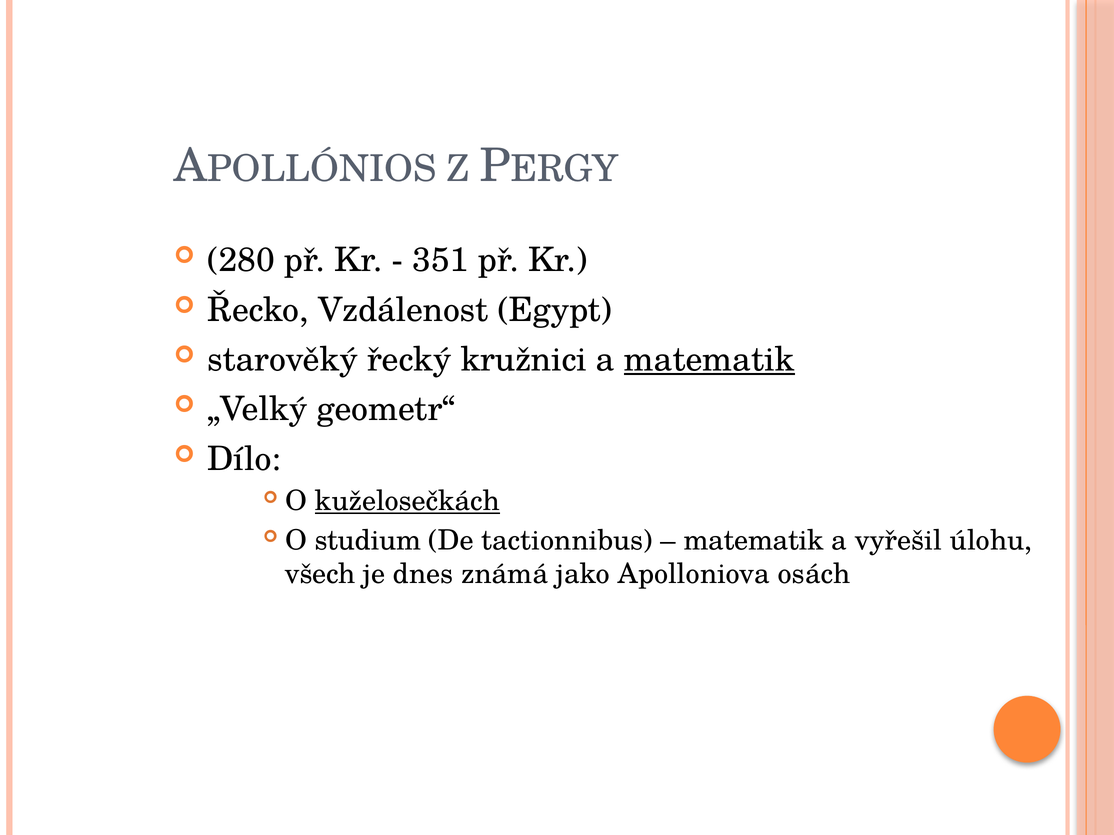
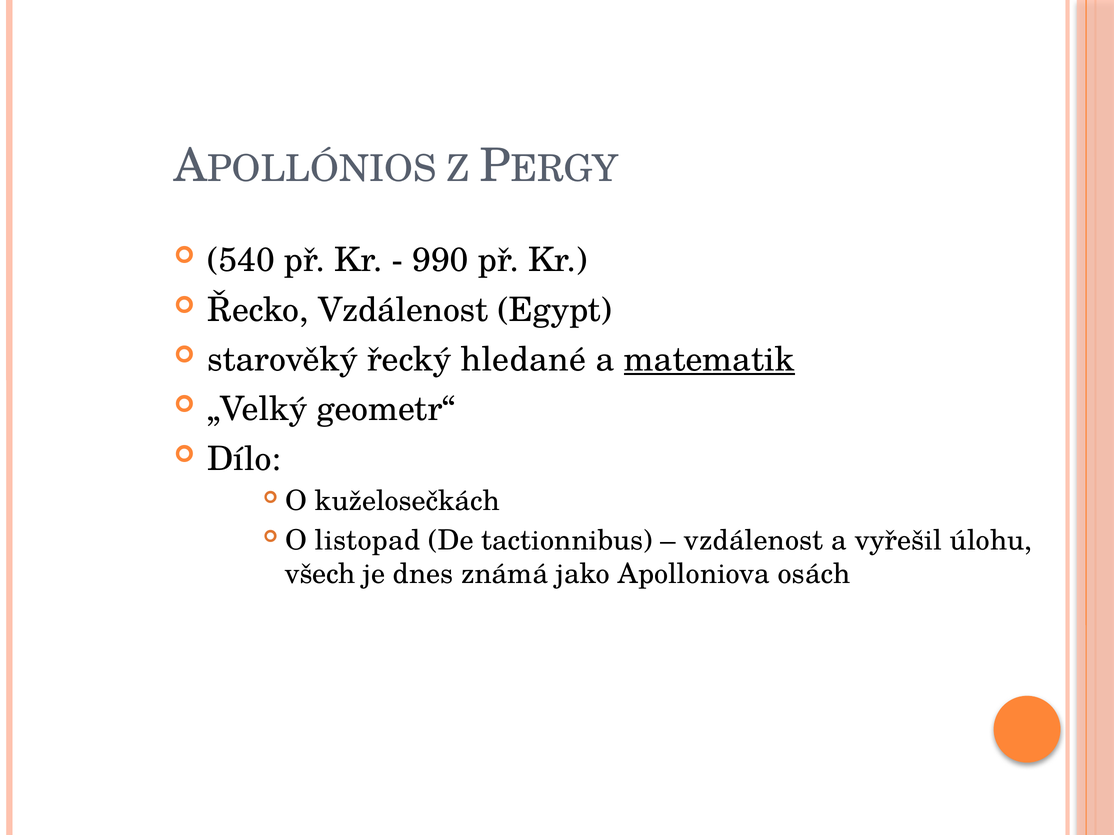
280: 280 -> 540 (241, 260)
351: 351 -> 990 (440, 260)
kružnici: kružnici -> hledané (523, 360)
kuželosečkách underline: present -> none (407, 501)
studium: studium -> listopad (368, 541)
matematik: matematik -> vzdálenost (754, 541)
